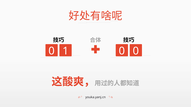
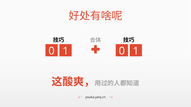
0: 0 -> 1 (136, 51)
